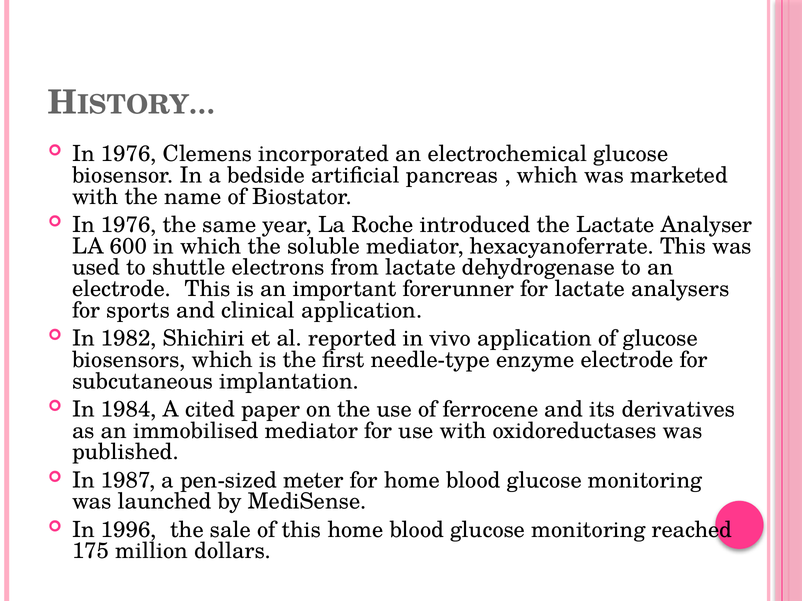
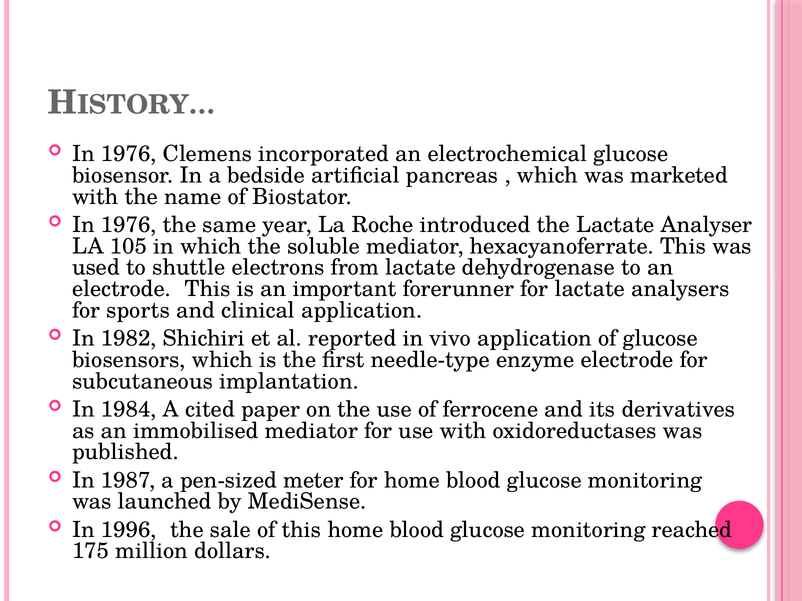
600: 600 -> 105 (128, 246)
